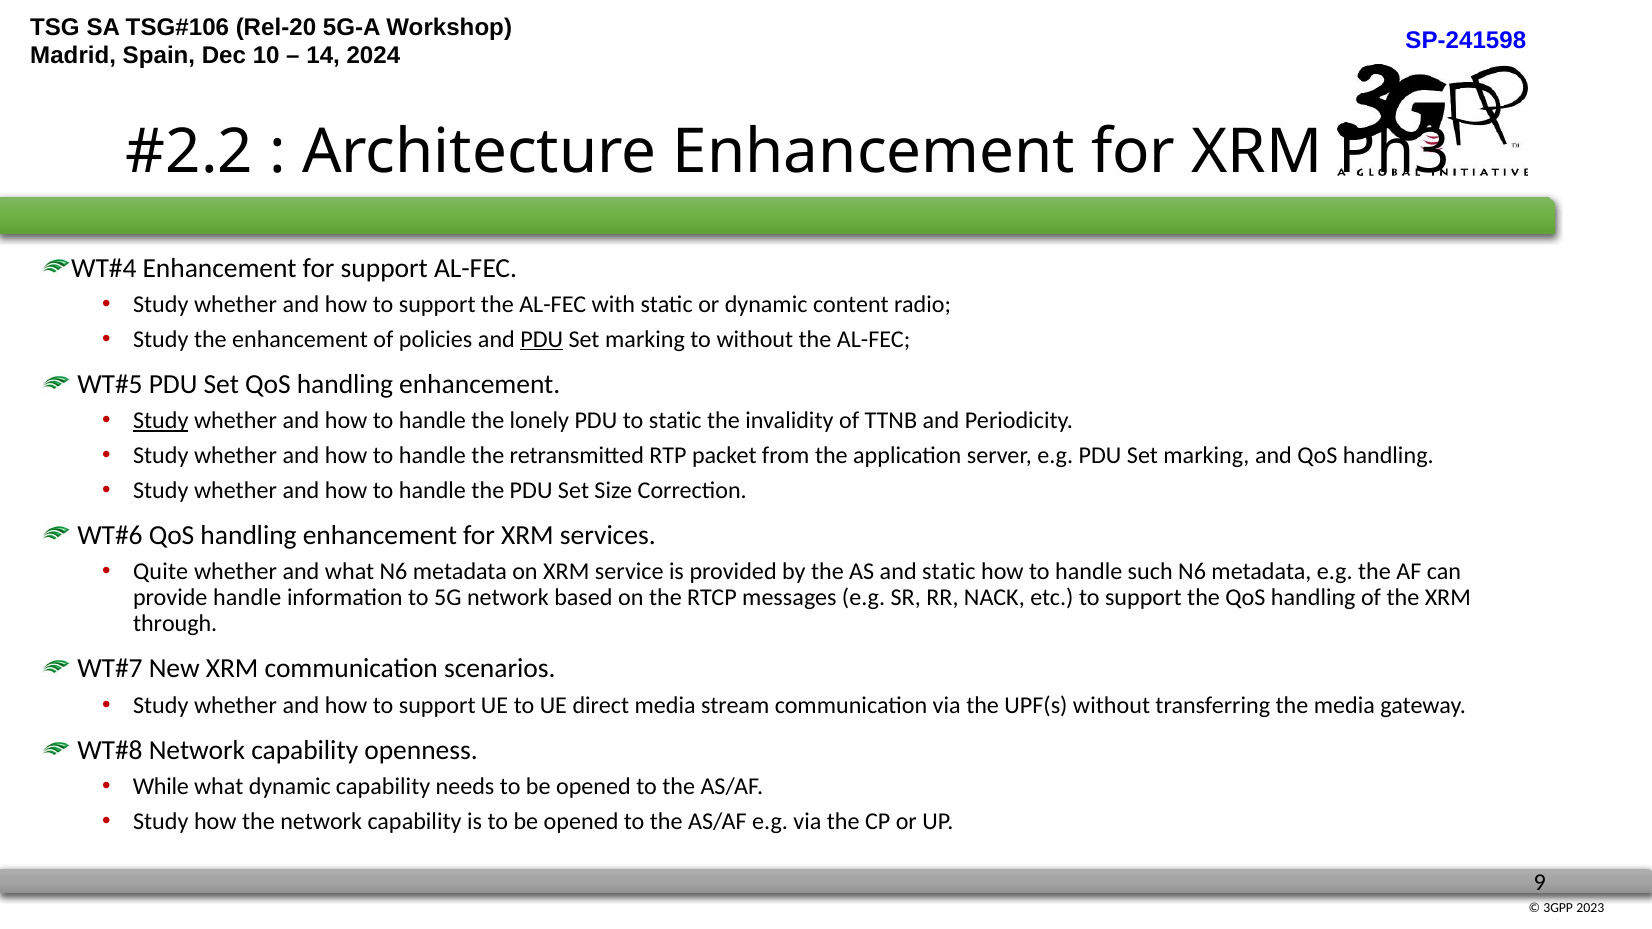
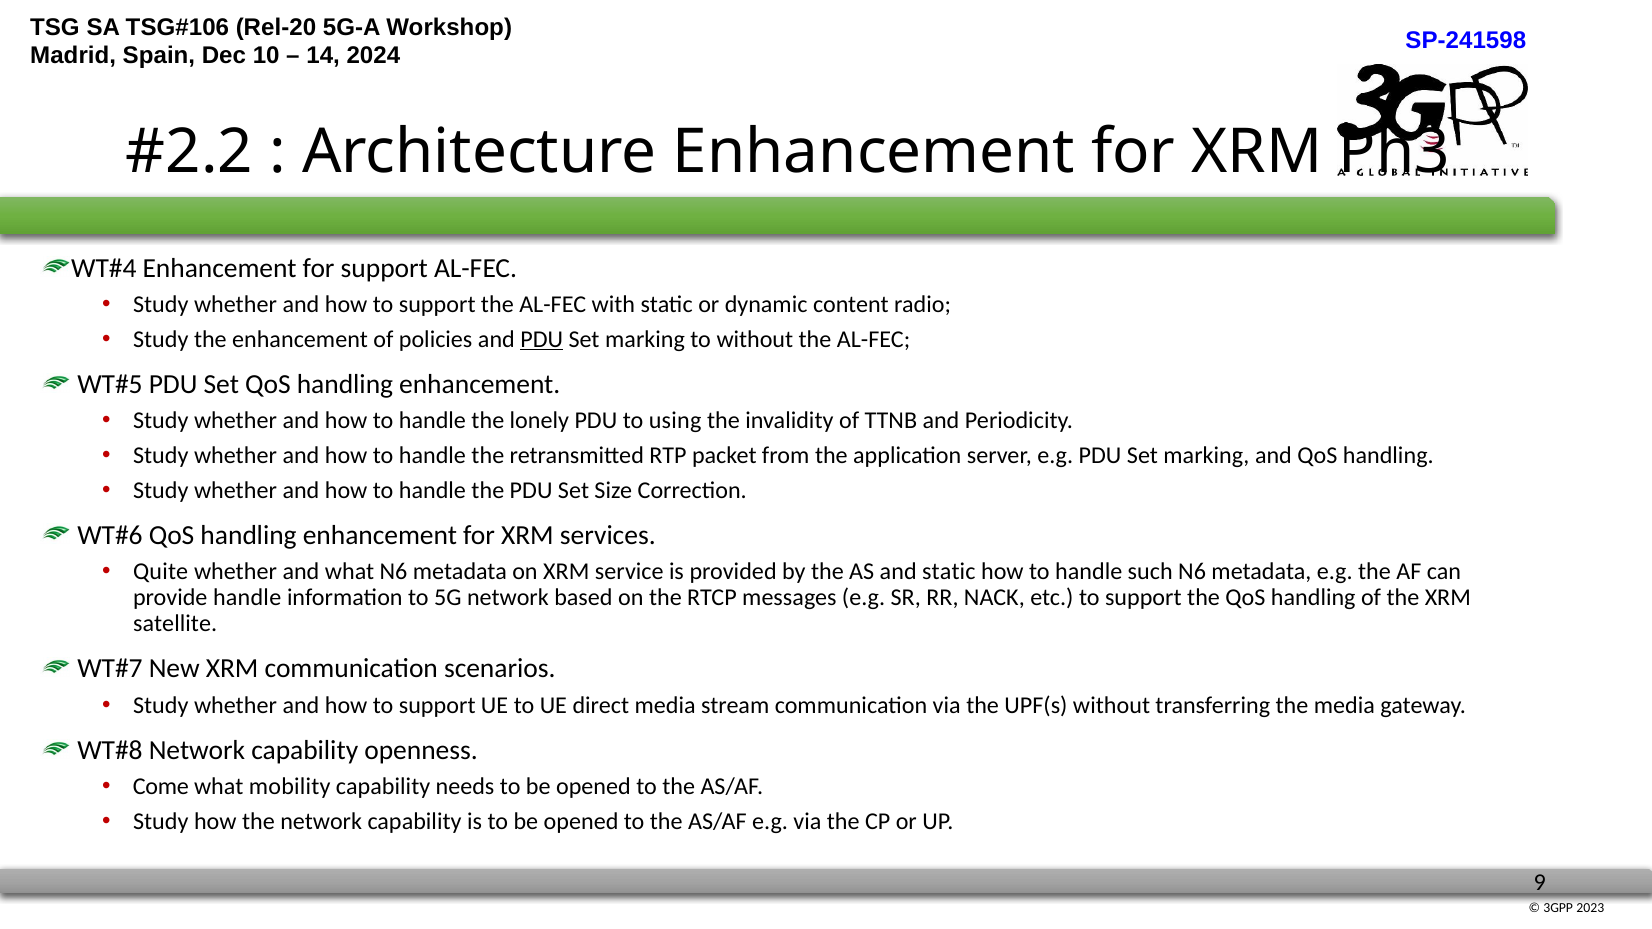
Study underline: present -> none (161, 421)
to static: static -> using (675, 421)
through: through -> satellite (175, 624)
While: While -> Come (161, 787)
what dynamic: dynamic -> mobility (290, 787)
